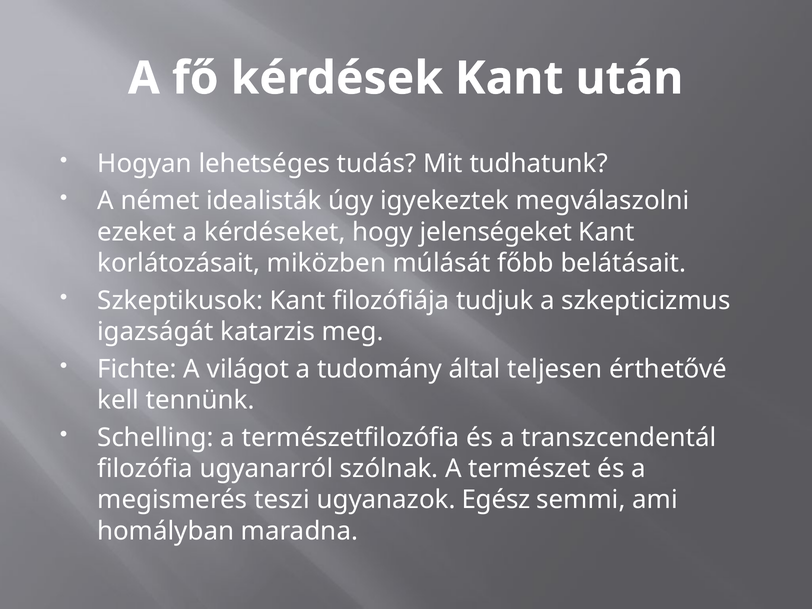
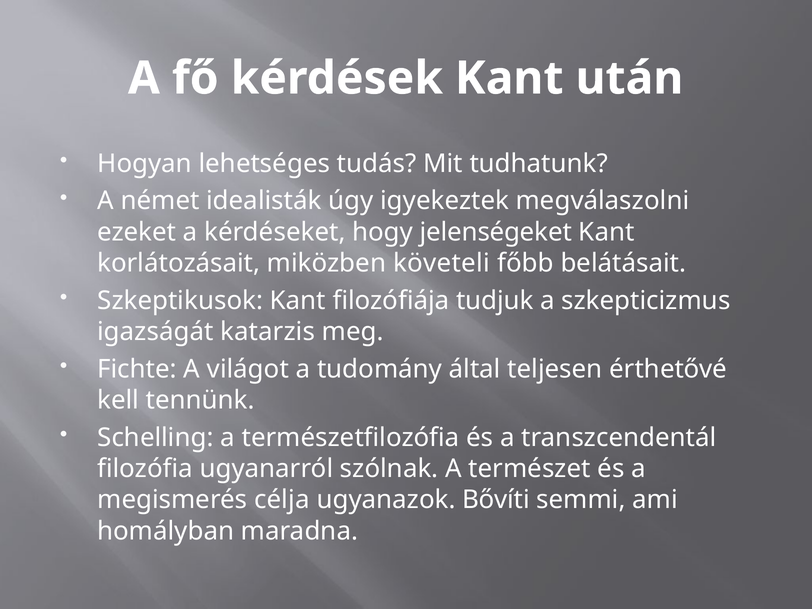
múlását: múlását -> követeli (441, 263)
teszi: teszi -> célja (282, 500)
Egész: Egész -> Bővíti (496, 500)
